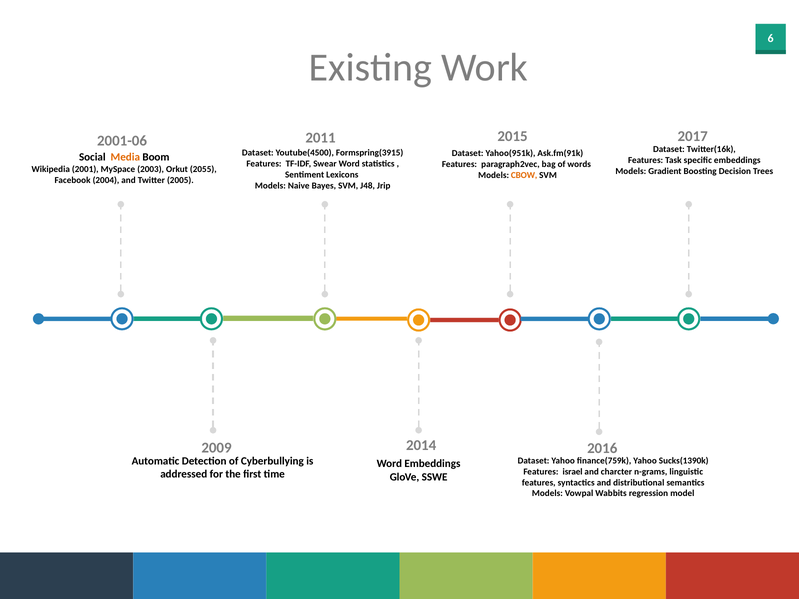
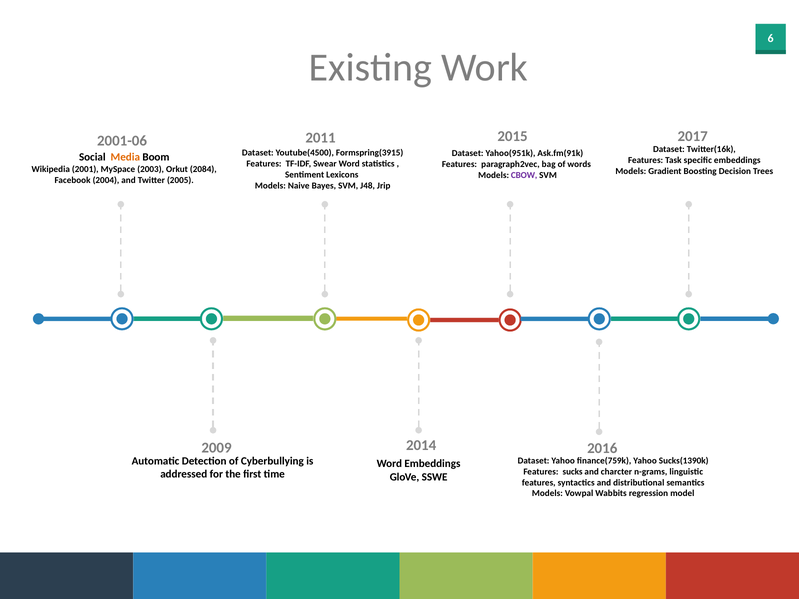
2055: 2055 -> 2084 (203, 169)
CBOW colour: orange -> purple (524, 175)
israel: israel -> sucks (573, 472)
